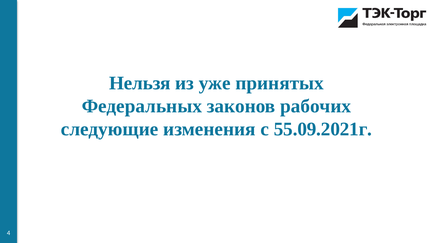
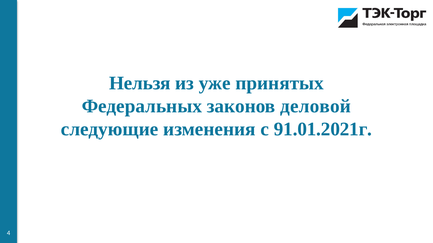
рабочих: рабочих -> деловой (316, 106)
55.09.2021г: 55.09.2021г -> 91.01.2021г (323, 129)
